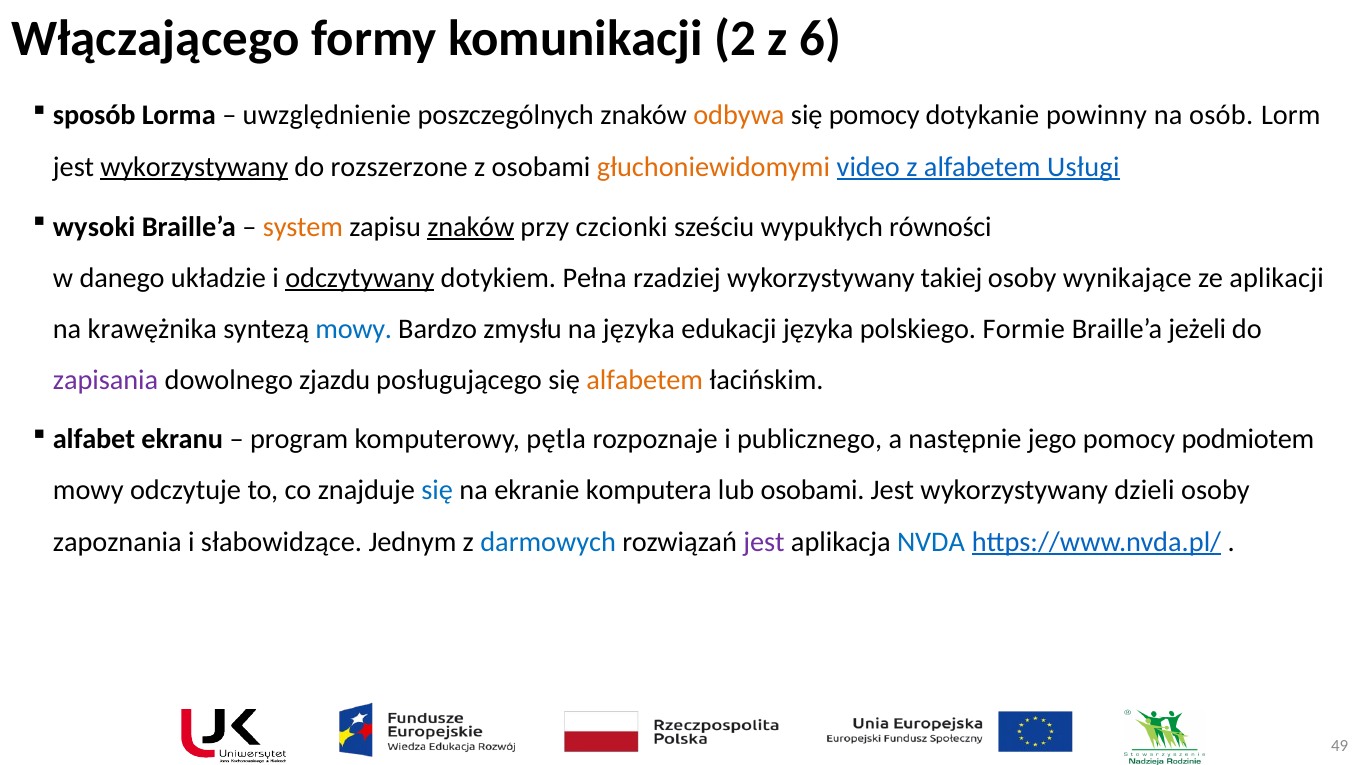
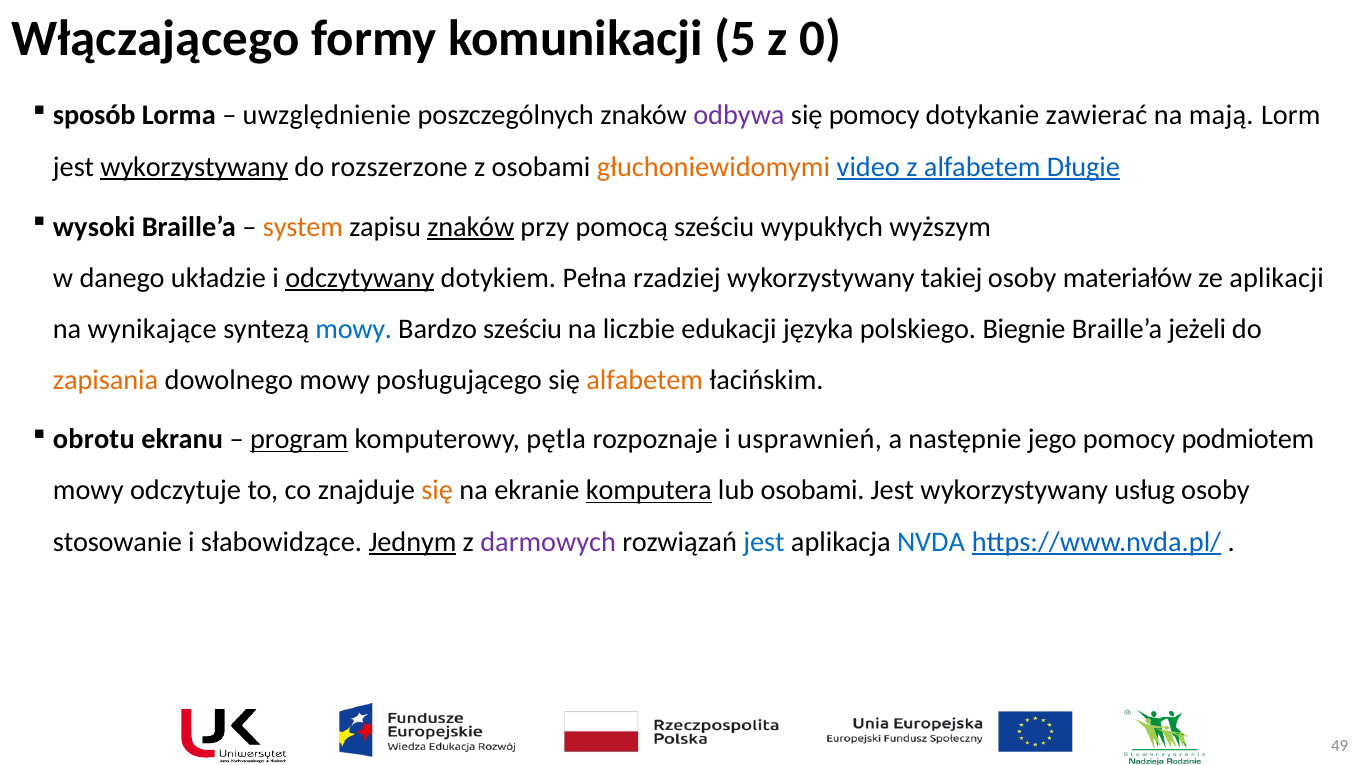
2: 2 -> 5 (735, 39)
6: 6 -> 0 (820, 39)
odbywa colour: orange -> purple (739, 115)
powinny: powinny -> zawierać (1097, 115)
osób: osób -> mają (1221, 115)
Usługi: Usługi -> Długie (1084, 167)
czcionki: czcionki -> pomocą (622, 227)
równości: równości -> wyższym (940, 227)
wynikające: wynikające -> materiałów (1127, 278)
krawężnika: krawężnika -> wynikające (152, 329)
Bardzo zmysłu: zmysłu -> sześciu (523, 329)
na języka: języka -> liczbie (639, 329)
Formie: Formie -> Biegnie (1024, 329)
zapisania colour: purple -> orange (106, 380)
dowolnego zjazdu: zjazdu -> mowy (335, 380)
alfabet: alfabet -> obrotu (94, 439)
program underline: none -> present (299, 439)
publicznego: publicznego -> usprawnień (809, 439)
się colour: blue -> orange (437, 490)
komputera underline: none -> present (649, 490)
dzieli: dzieli -> usług (1145, 490)
zapoznania: zapoznania -> stosowanie (117, 541)
Jednym underline: none -> present (412, 541)
darmowych colour: blue -> purple (548, 541)
jest colour: purple -> blue (764, 541)
